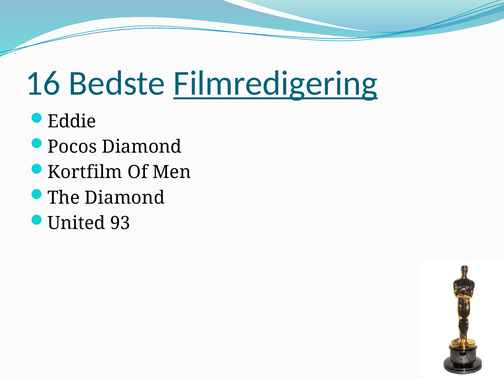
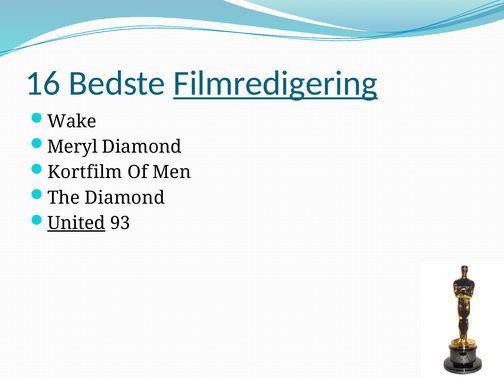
Eddie: Eddie -> Wake (72, 121)
Pocos: Pocos -> Meryl (72, 147)
United underline: none -> present (76, 223)
